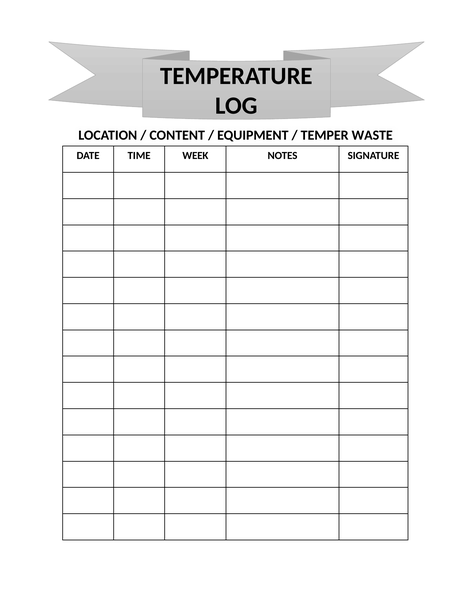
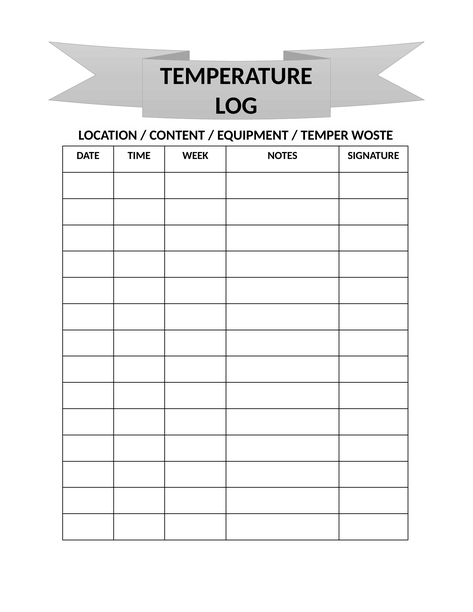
WASTE: WASTE -> WOSTE (372, 135)
